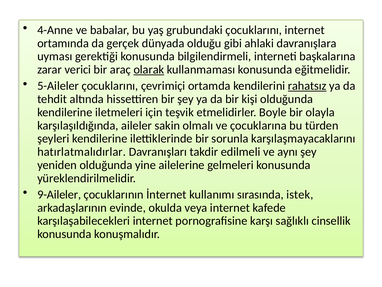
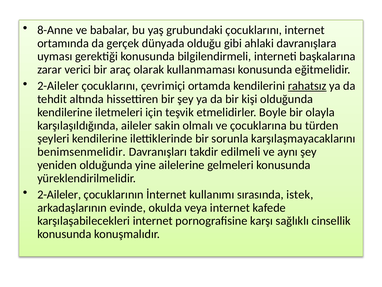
4-Anne: 4-Anne -> 8-Anne (55, 30)
olarak underline: present -> none (149, 70)
5-Aileler: 5-Aileler -> 2-Aileler (58, 86)
hatırlatmalıdırlar: hatırlatmalıdırlar -> benimsenmelidir (82, 152)
9-Aileler: 9-Aileler -> 2-Aileler (59, 194)
